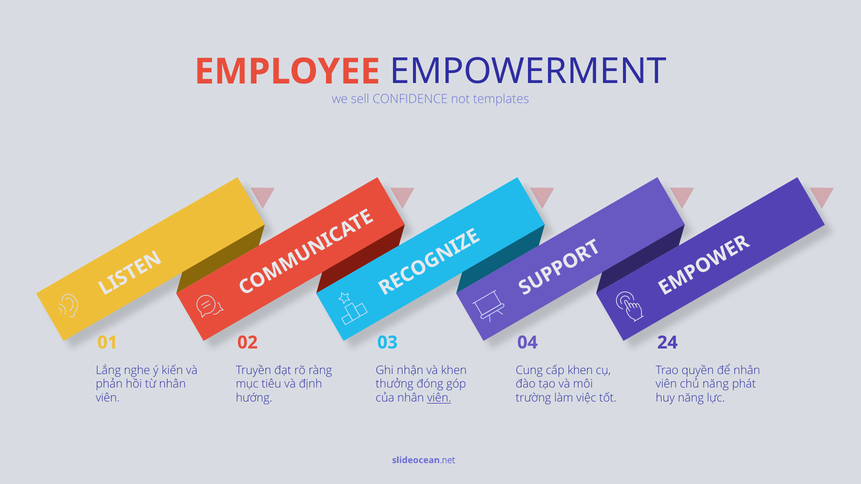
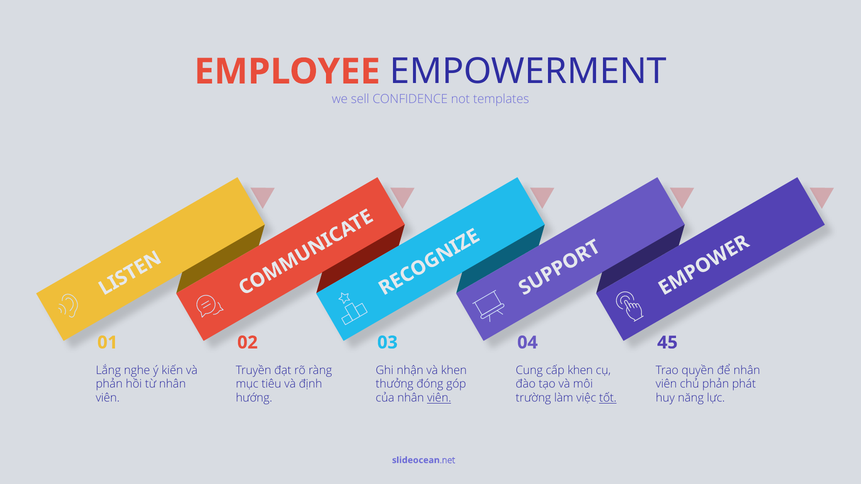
24: 24 -> 45 (667, 343)
chủ năng: năng -> phản (716, 384)
tốt underline: none -> present (608, 398)
